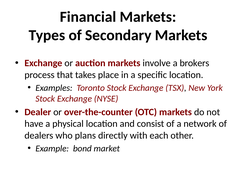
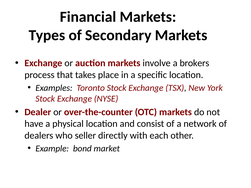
plans: plans -> seller (85, 136)
